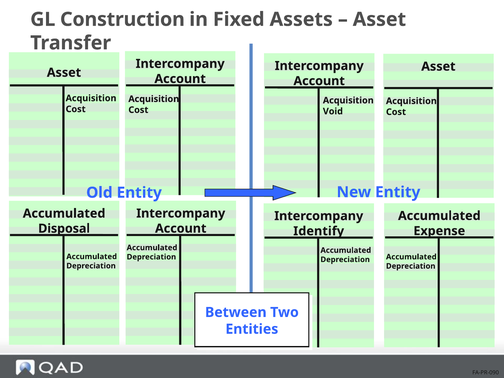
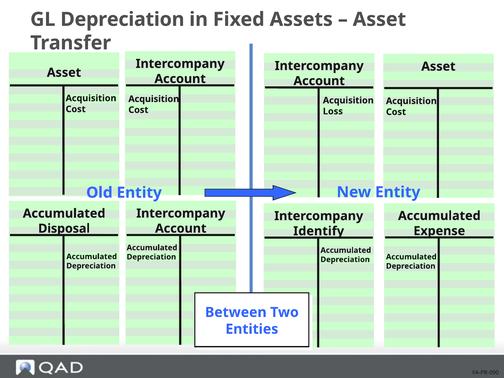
GL Construction: Construction -> Depreciation (122, 19)
Void: Void -> Loss (333, 111)
